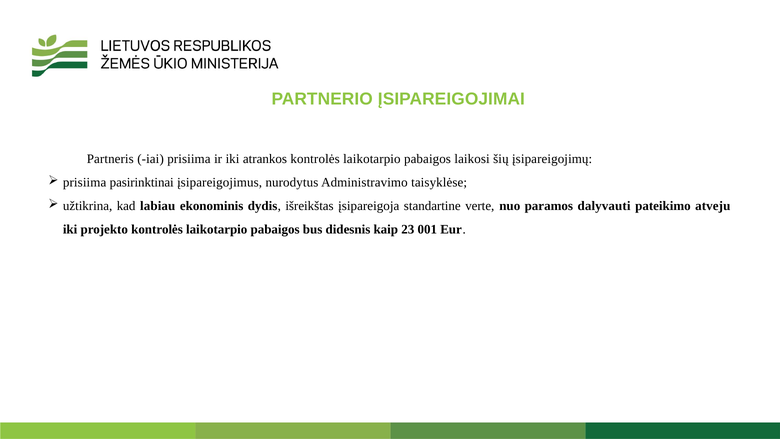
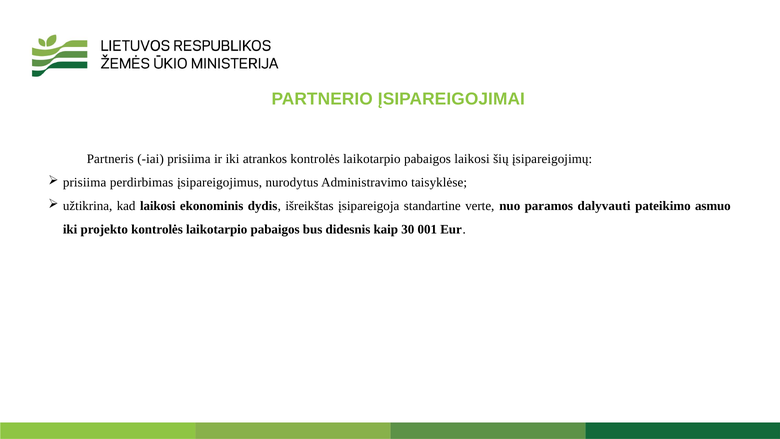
pasirinktinai: pasirinktinai -> perdirbimas (142, 182)
kad labiau: labiau -> laikosi (158, 206)
atveju: atveju -> asmuo (713, 206)
23: 23 -> 30 (408, 229)
